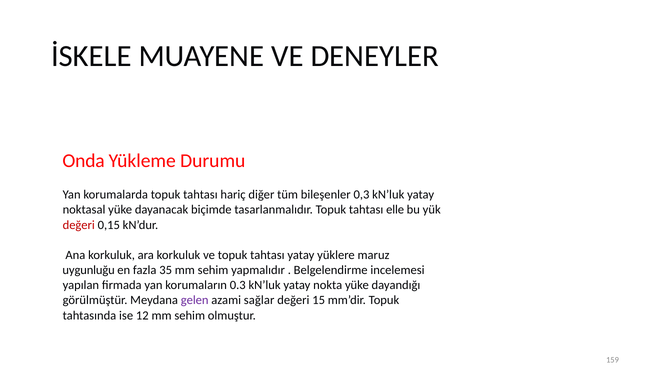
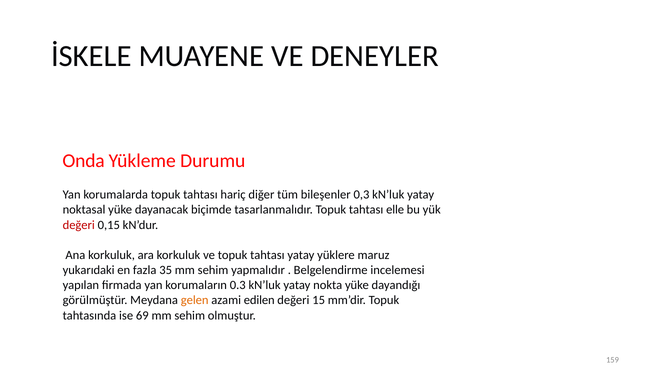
uygunluğu: uygunluğu -> yukarıdaki (89, 270)
gelen colour: purple -> orange (195, 300)
sağlar: sağlar -> edilen (259, 300)
12: 12 -> 69 (142, 315)
